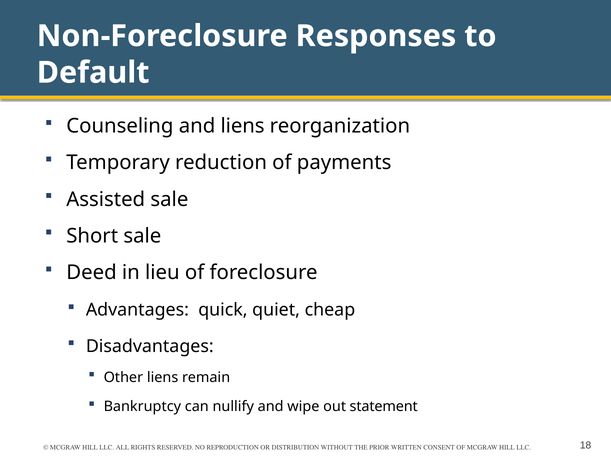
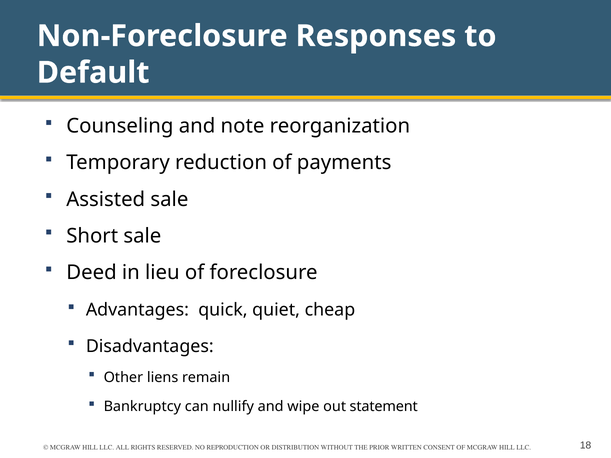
and liens: liens -> note (242, 126)
